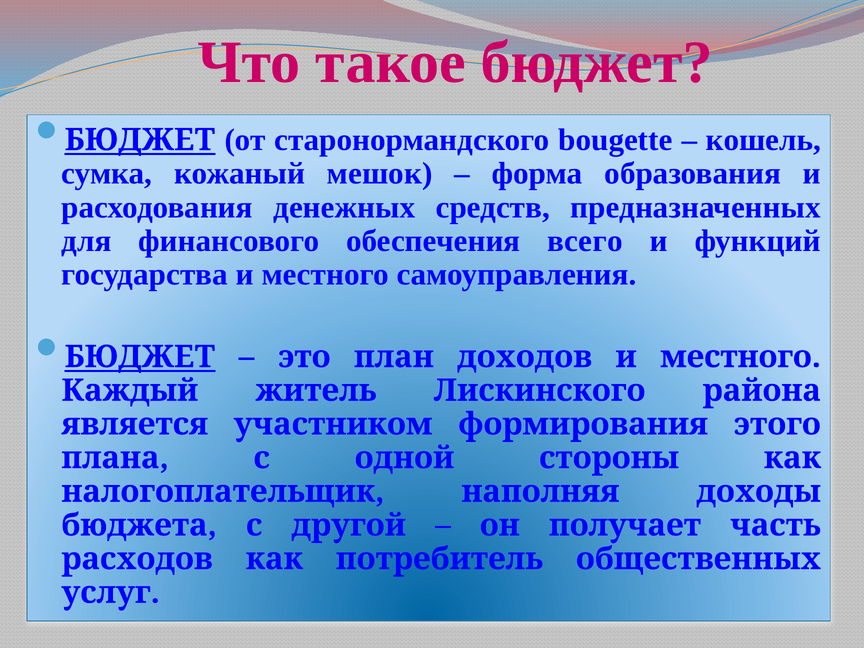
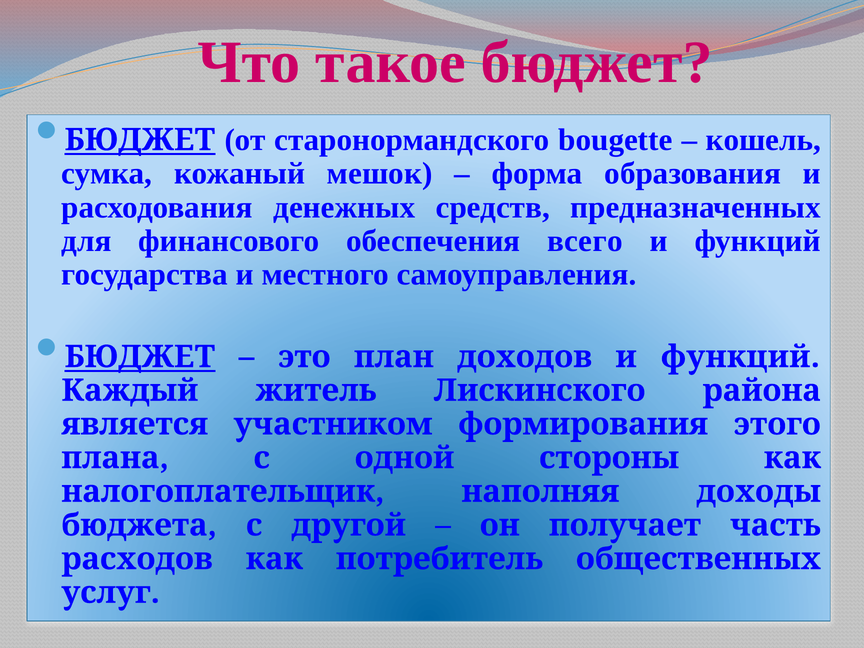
доходов и местного: местного -> функций (740, 357)
